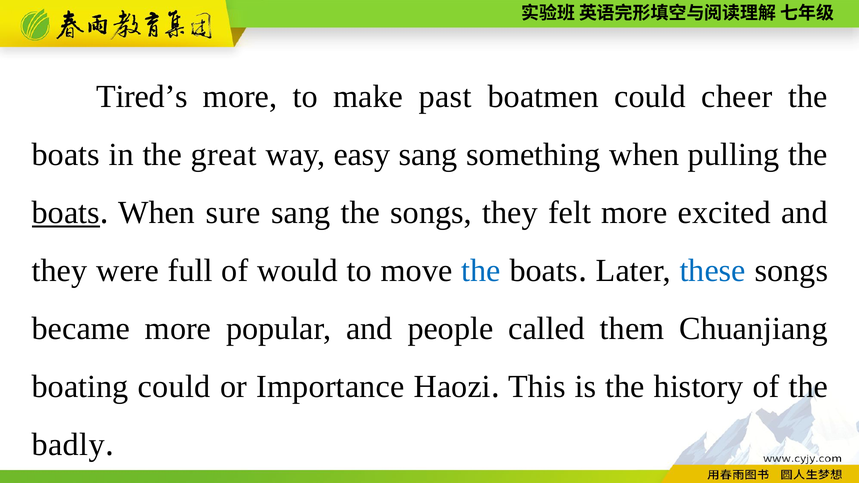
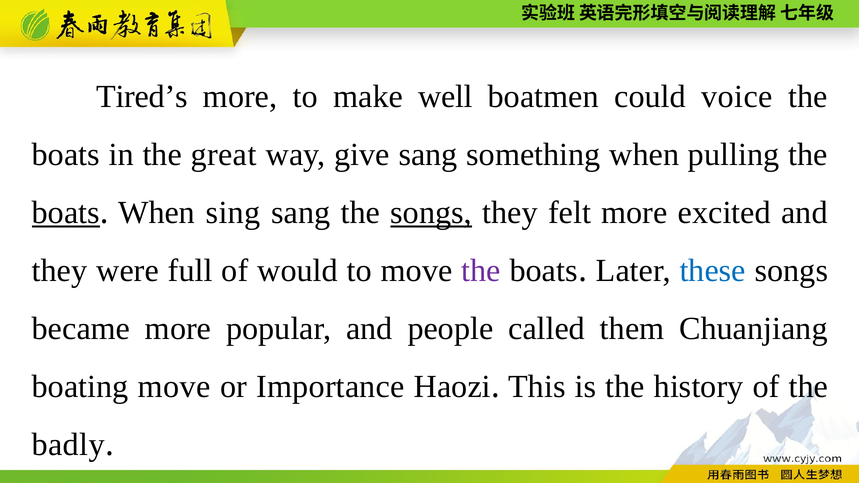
past: past -> well (446, 97)
cheer: cheer -> voice (737, 97)
easy: easy -> give (362, 155)
sure: sure -> sing (233, 213)
songs underline: none -> present (431, 213)
the colour: blue -> purple (481, 271)
boating could: could -> move (174, 387)
